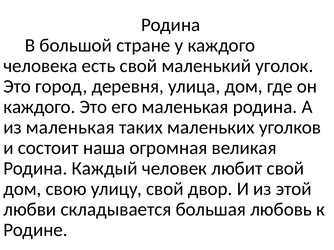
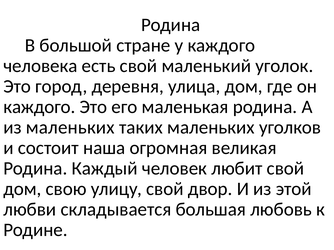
из маленькая: маленькая -> маленьких (70, 128)
